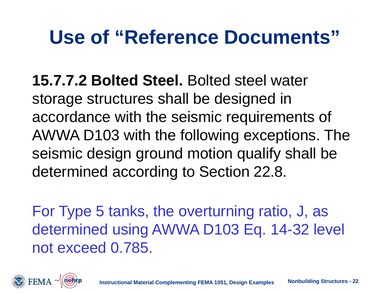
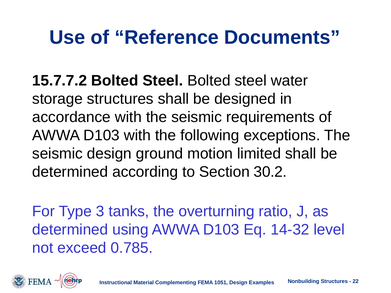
qualify: qualify -> limited (259, 154)
22.8: 22.8 -> 30.2 (270, 172)
5: 5 -> 3 (100, 212)
